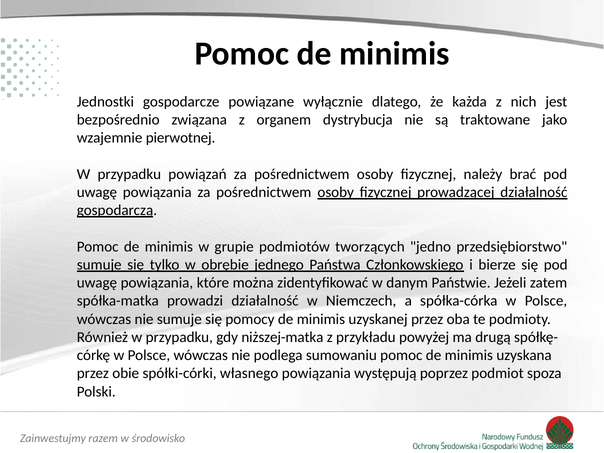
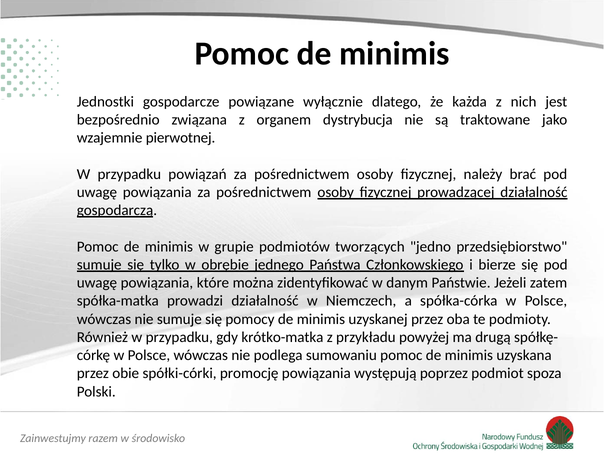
niższej-matka: niższej-matka -> krótko-matka (282, 337)
własnego: własnego -> promocję (249, 373)
